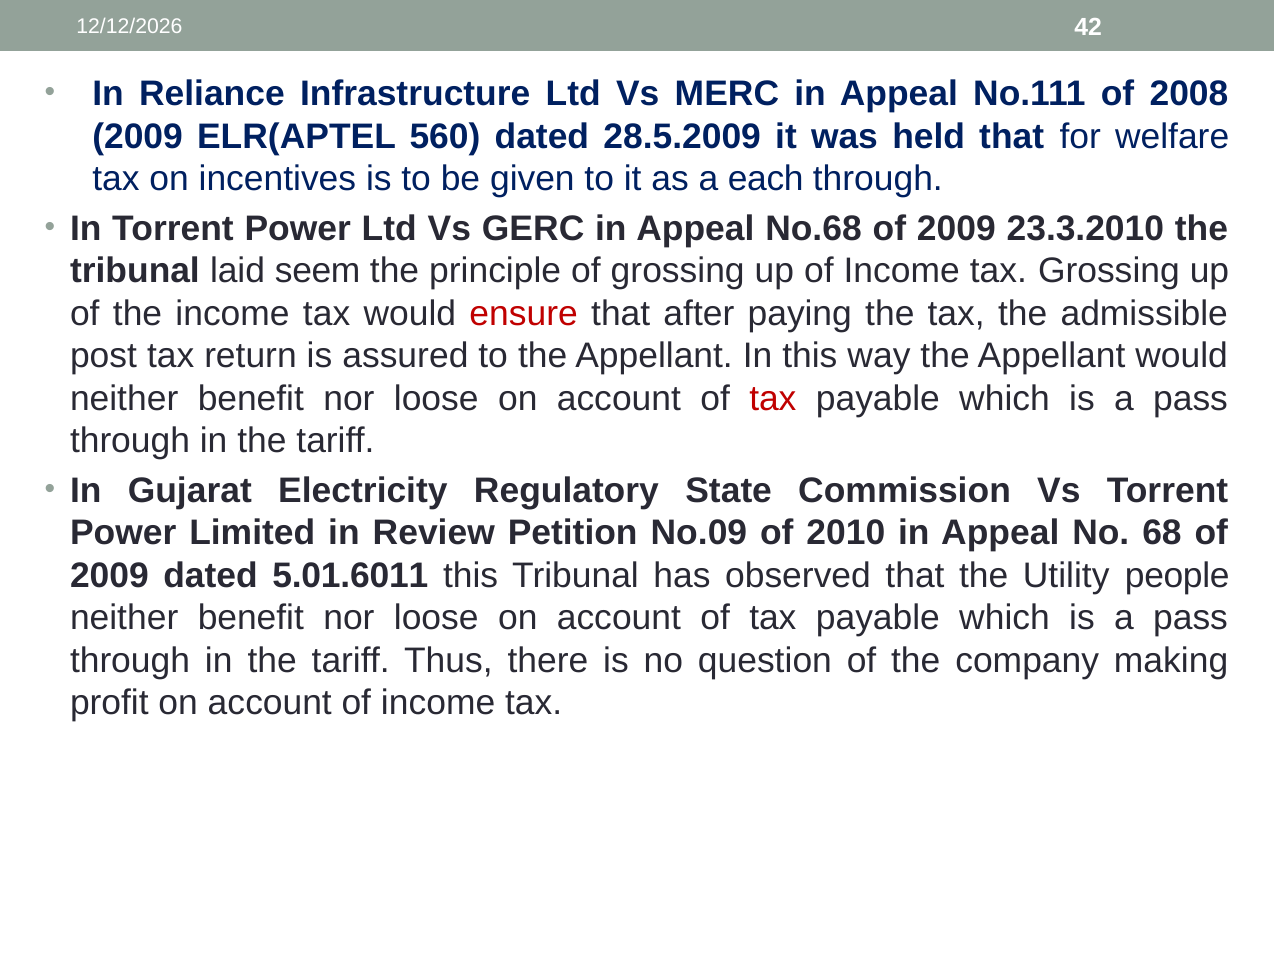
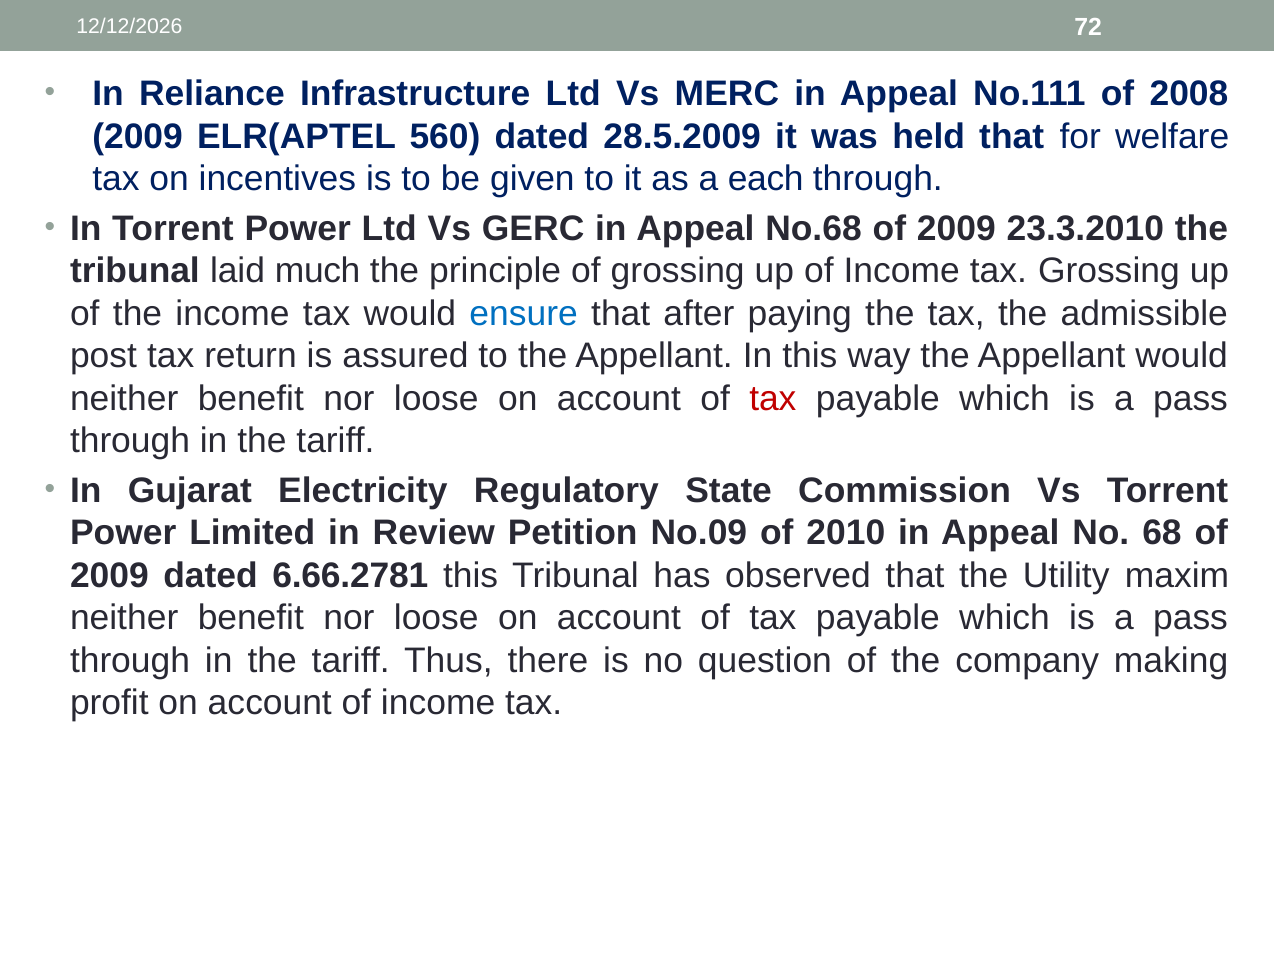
42: 42 -> 72 (1088, 27)
seem: seem -> much (318, 271)
ensure colour: red -> blue (524, 313)
5.01.6011: 5.01.6011 -> 6.66.2781 (350, 575)
people: people -> maxim (1177, 575)
